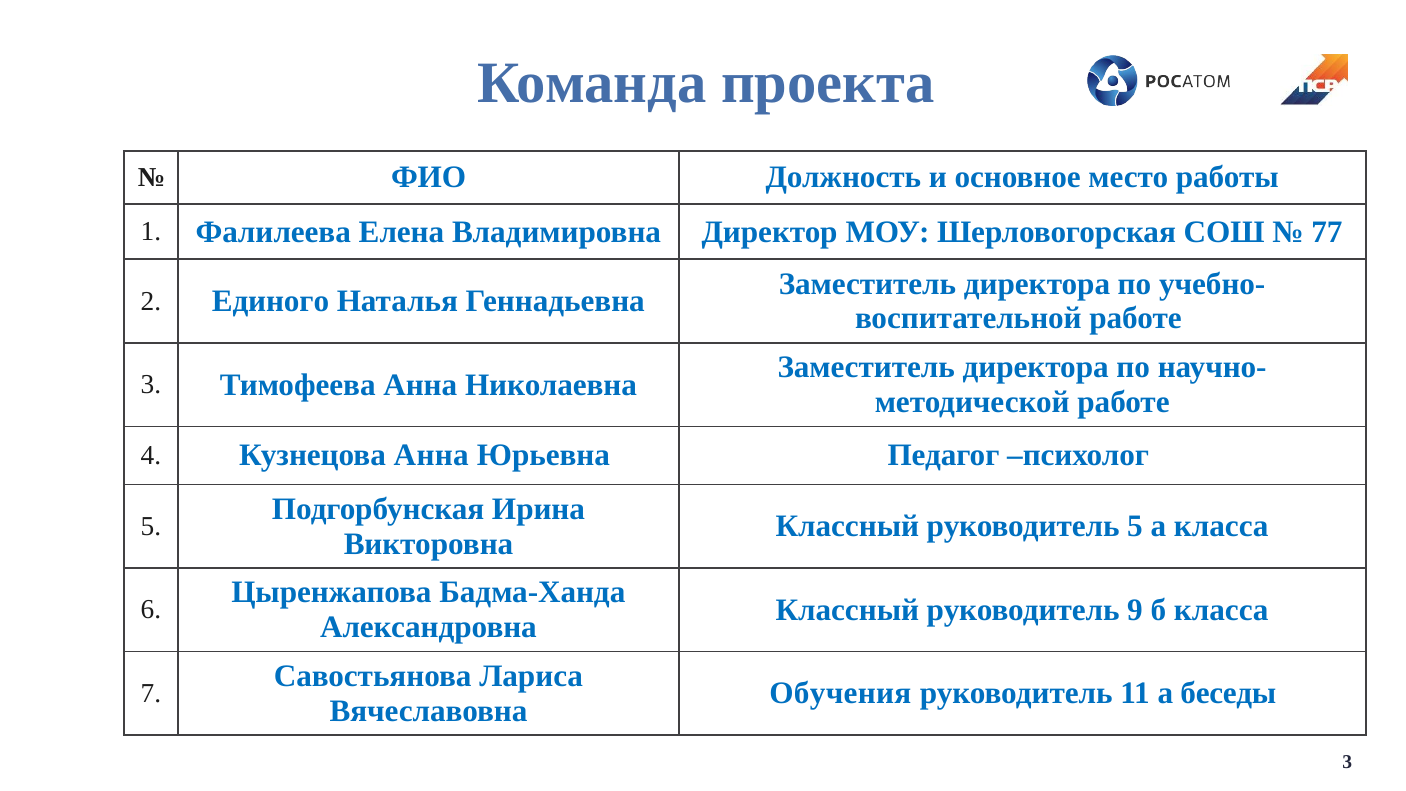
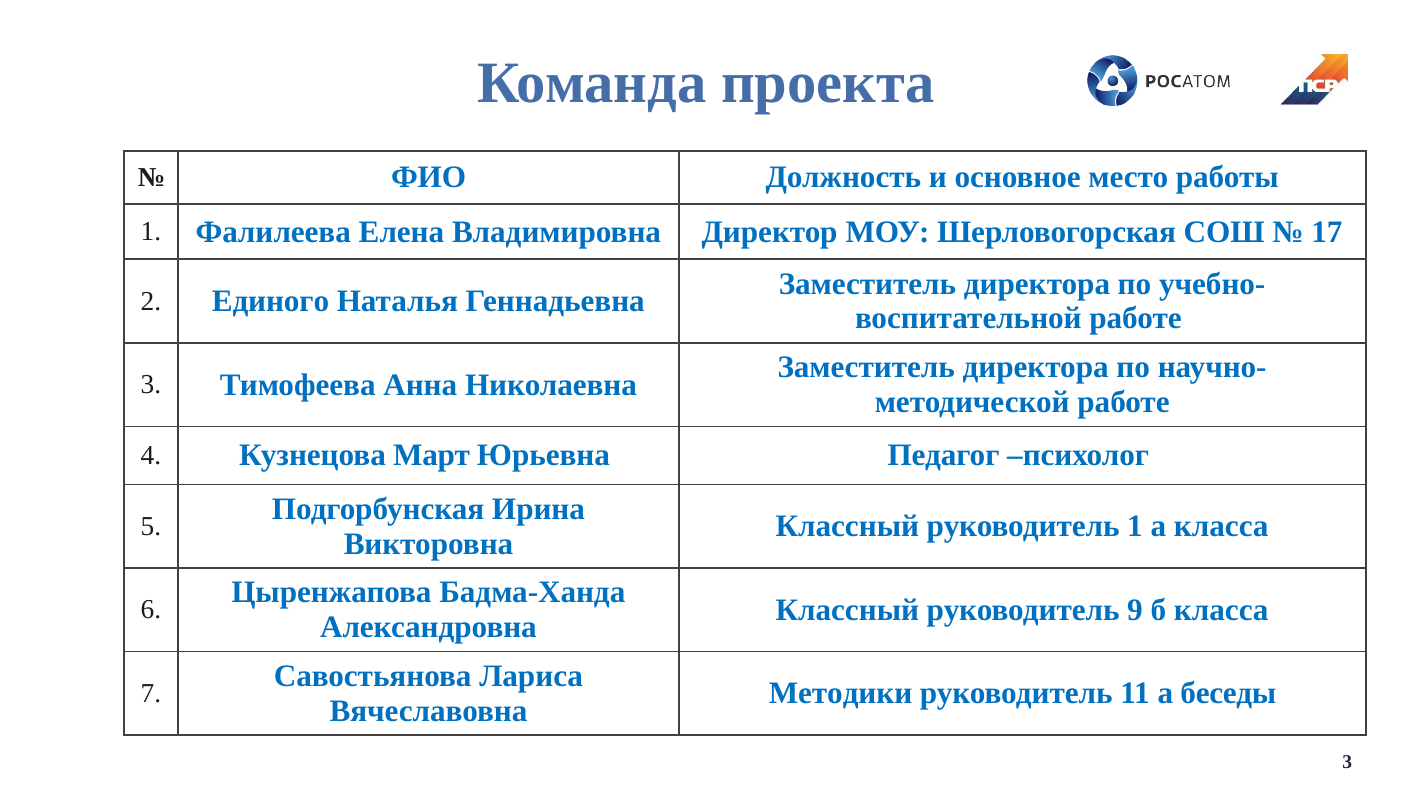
77: 77 -> 17 (1327, 232)
Кузнецова Анна: Анна -> Март (432, 456)
руководитель 5: 5 -> 1 (1135, 526)
Обучения: Обучения -> Методики (841, 693)
